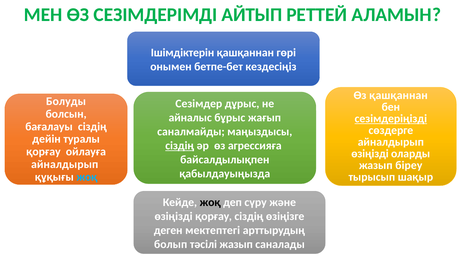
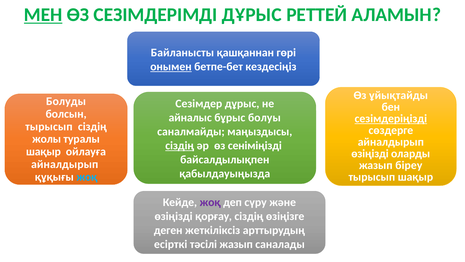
МЕН underline: none -> present (43, 15)
СЕЗІМДЕРІМДІ АЙТЫП: АЙТЫП -> ДҰРЫС (252, 15)
Ішімдіктерін: Ішімдіктерін -> Байланысты (182, 53)
онымен underline: none -> present (171, 66)
Өз қашқаннан: қашқаннан -> ұйықтайды (399, 95)
жағып: жағып -> болуы (264, 118)
бағалауы: бағалауы -> тырысып (49, 126)
дейін: дейін -> жолы (47, 139)
агрессияға: агрессияға -> сеніміңізді (255, 145)
қорғау: қорғау -> шақыр (43, 151)
жоқ colour: black -> purple (210, 202)
мектептегі: мектептегі -> жеткіліксіз (213, 230)
болып: болып -> есірткі (171, 244)
